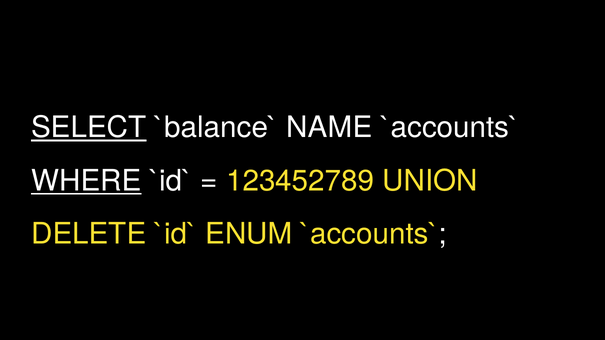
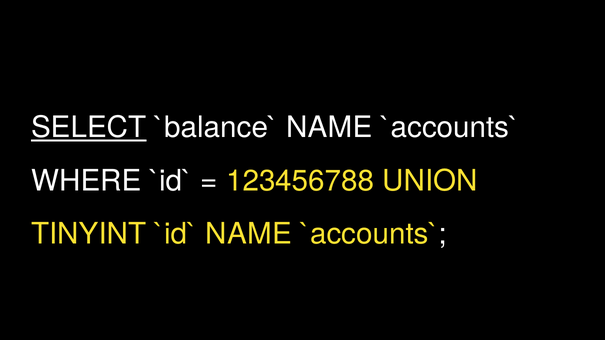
WHERE underline: present -> none (86, 181)
123452789: 123452789 -> 123456788 (300, 181)
DELETE: DELETE -> TINYINT (89, 234)
ENUM: ENUM -> NAME (249, 234)
